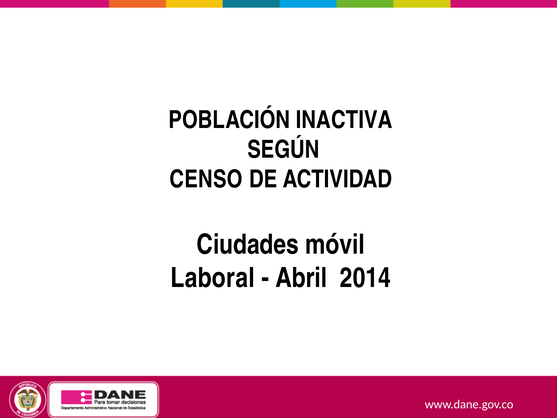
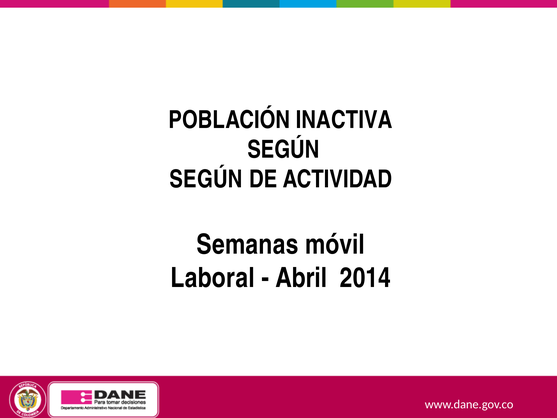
CENSO: CENSO -> SEGÚN (206, 179)
Ciudades: Ciudades -> Semanas (248, 244)
